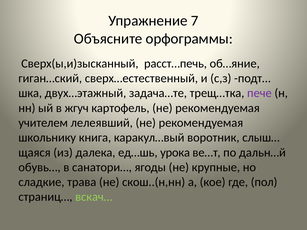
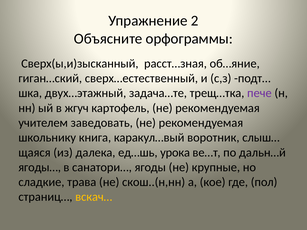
7: 7 -> 2 (195, 21)
расст…печь: расст…печь -> расст…зная (175, 64)
лелеявший: лелеявший -> заведовать (102, 123)
обувь…: обувь… -> ягоды… (40, 167)
вскач… colour: light green -> yellow (94, 197)
